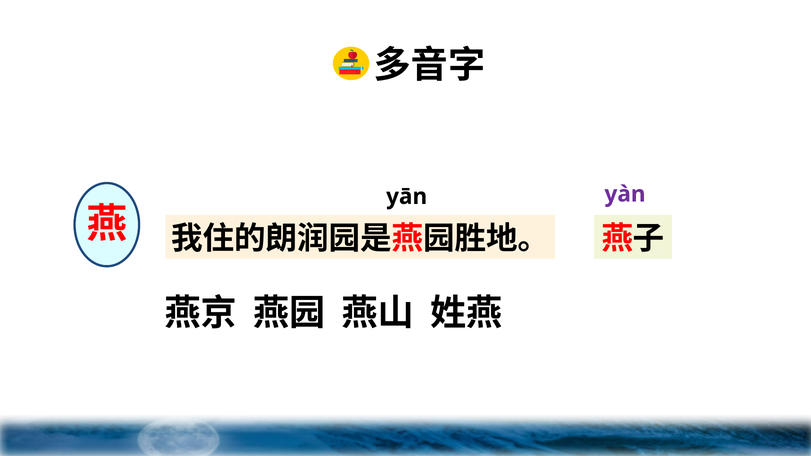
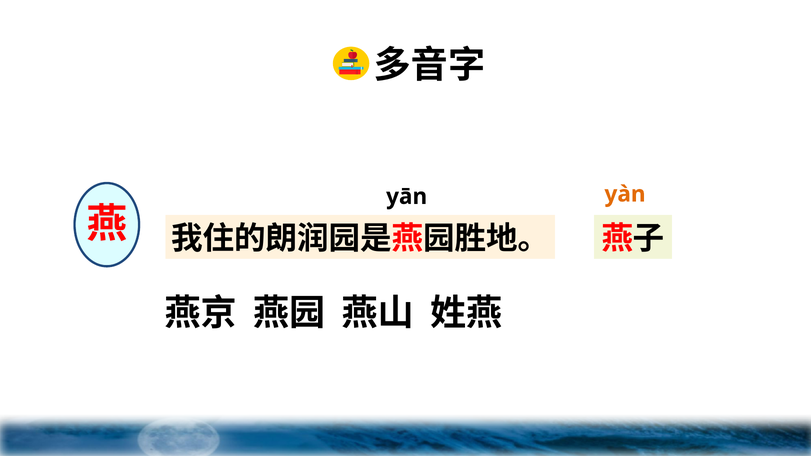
yàn colour: purple -> orange (625, 194)
